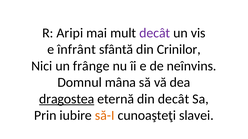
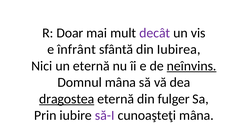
Aripi: Aripi -> Doar (70, 33)
Crinilor: Crinilor -> Iubirea (179, 50)
un frânge: frânge -> eternă (91, 66)
neînvins underline: none -> present (192, 66)
din decât: decât -> fulger (174, 99)
să-I colour: orange -> purple (105, 116)
cunoaşteţi slavei: slavei -> mâna (196, 116)
